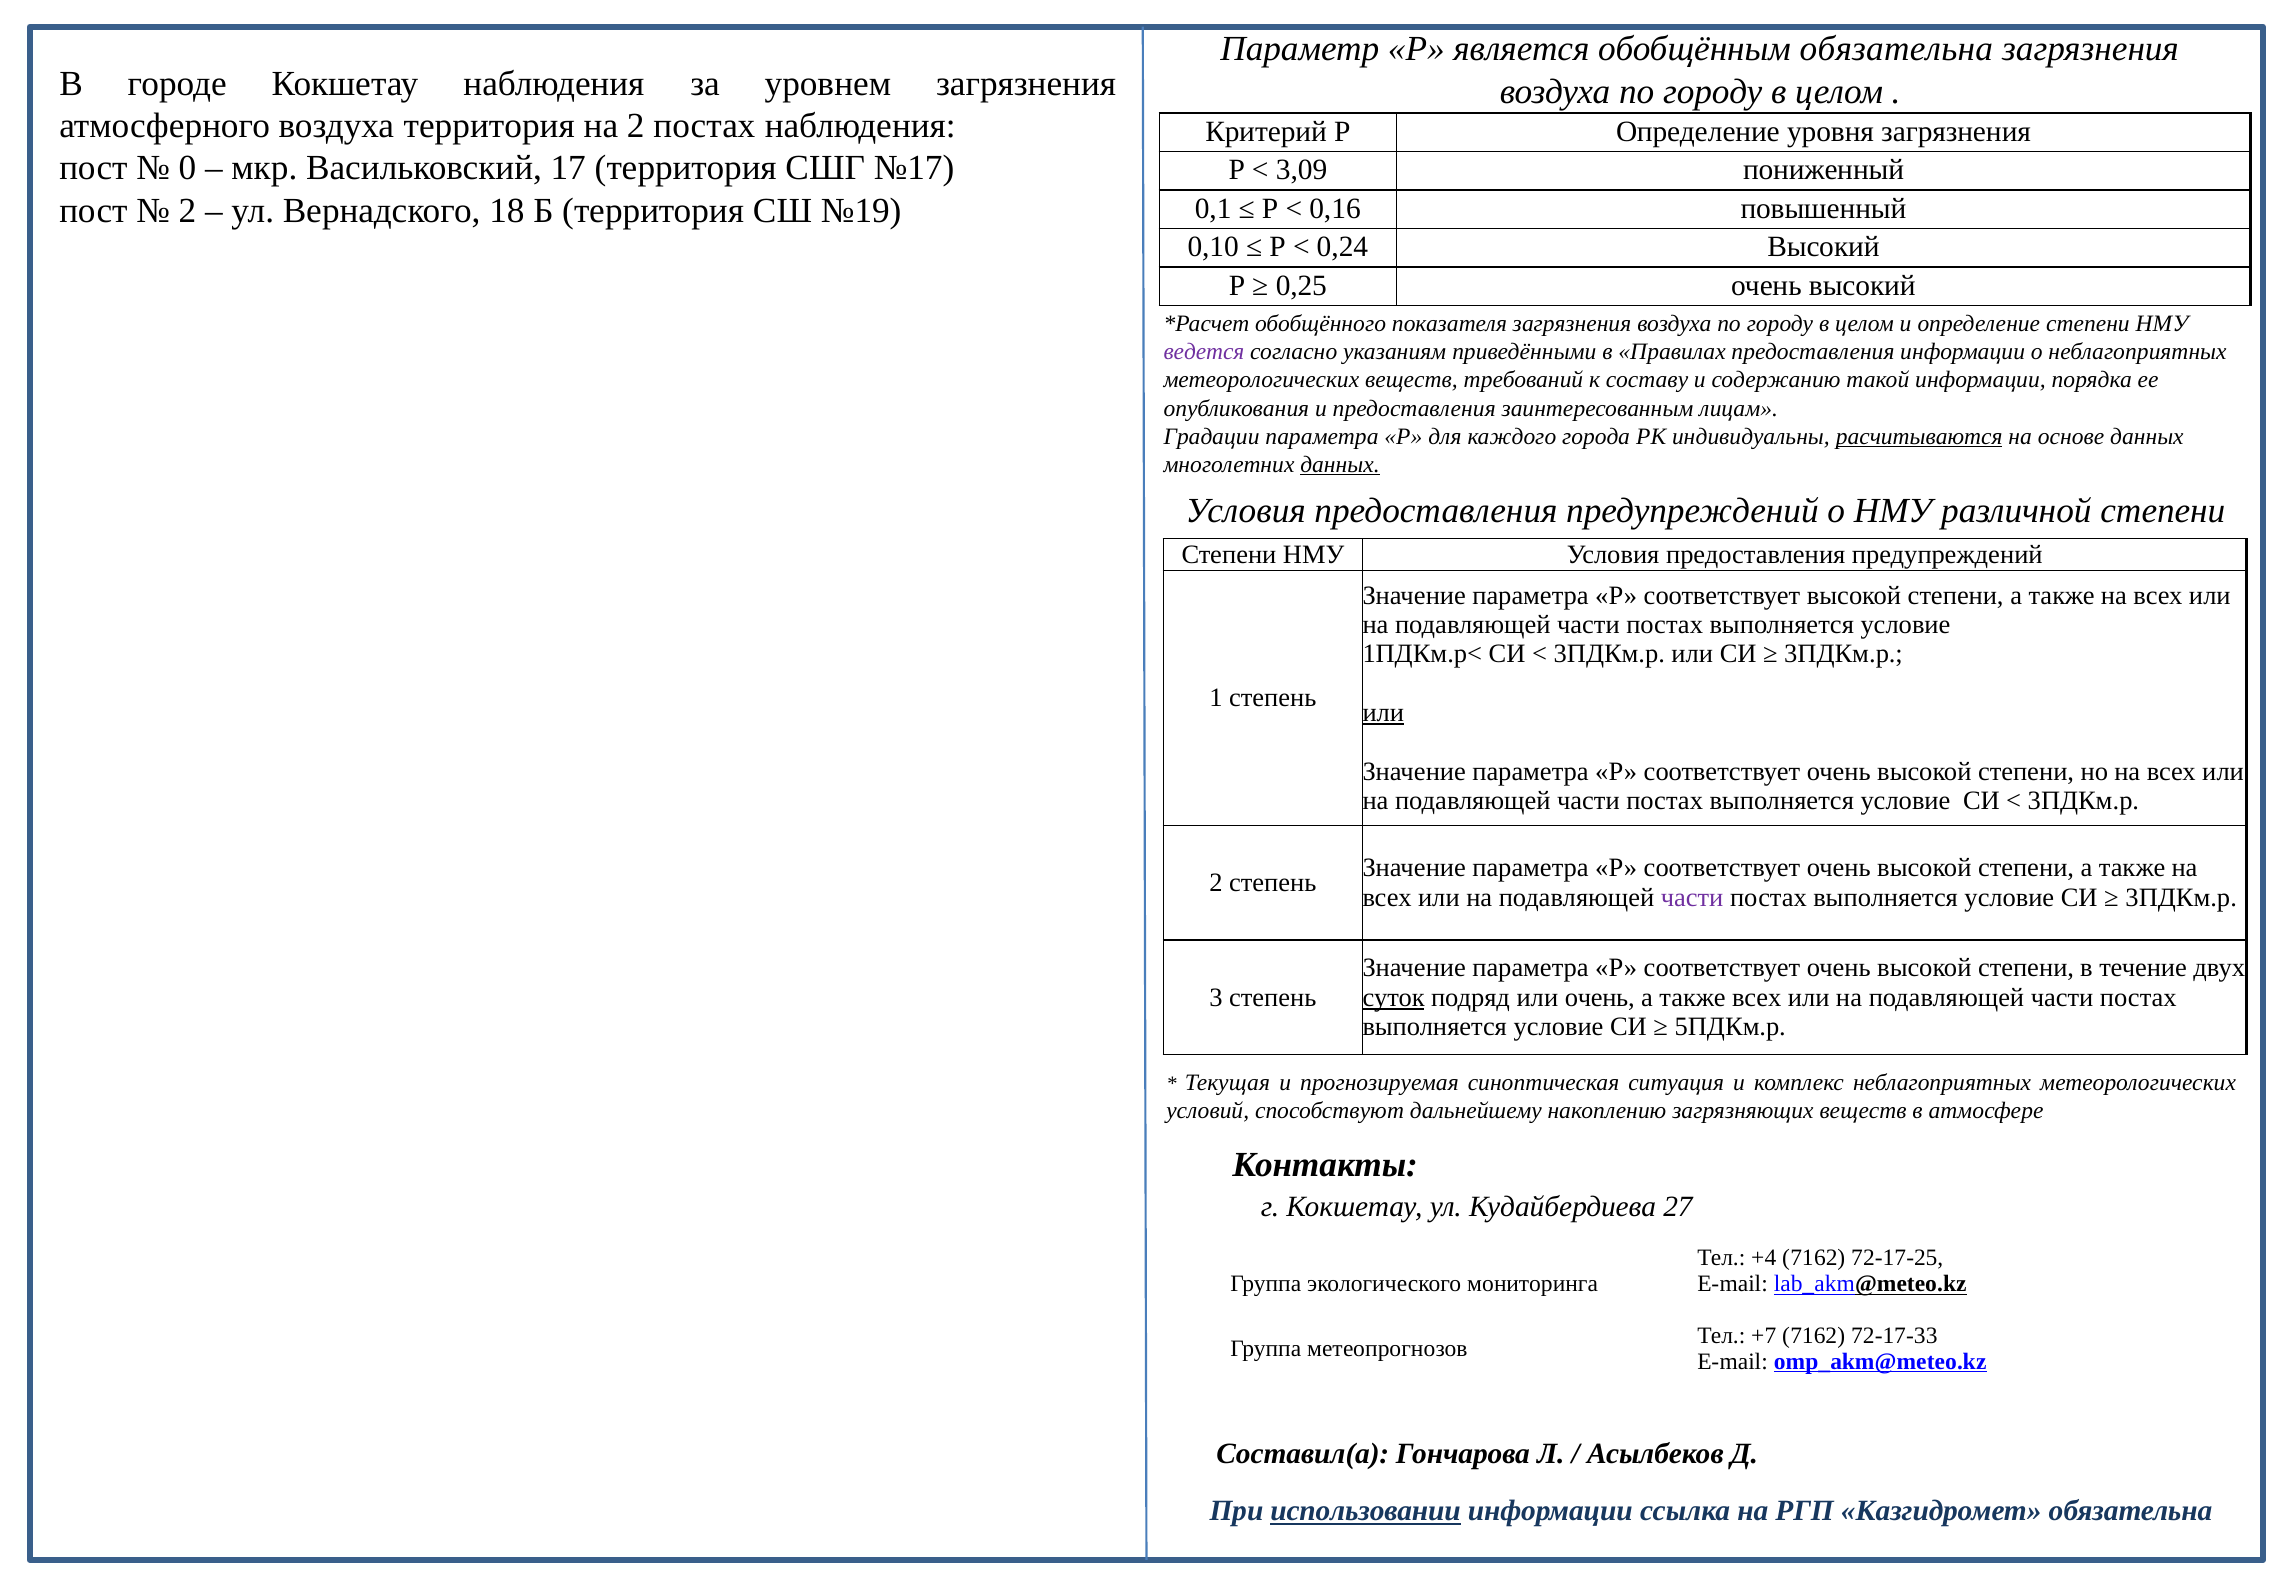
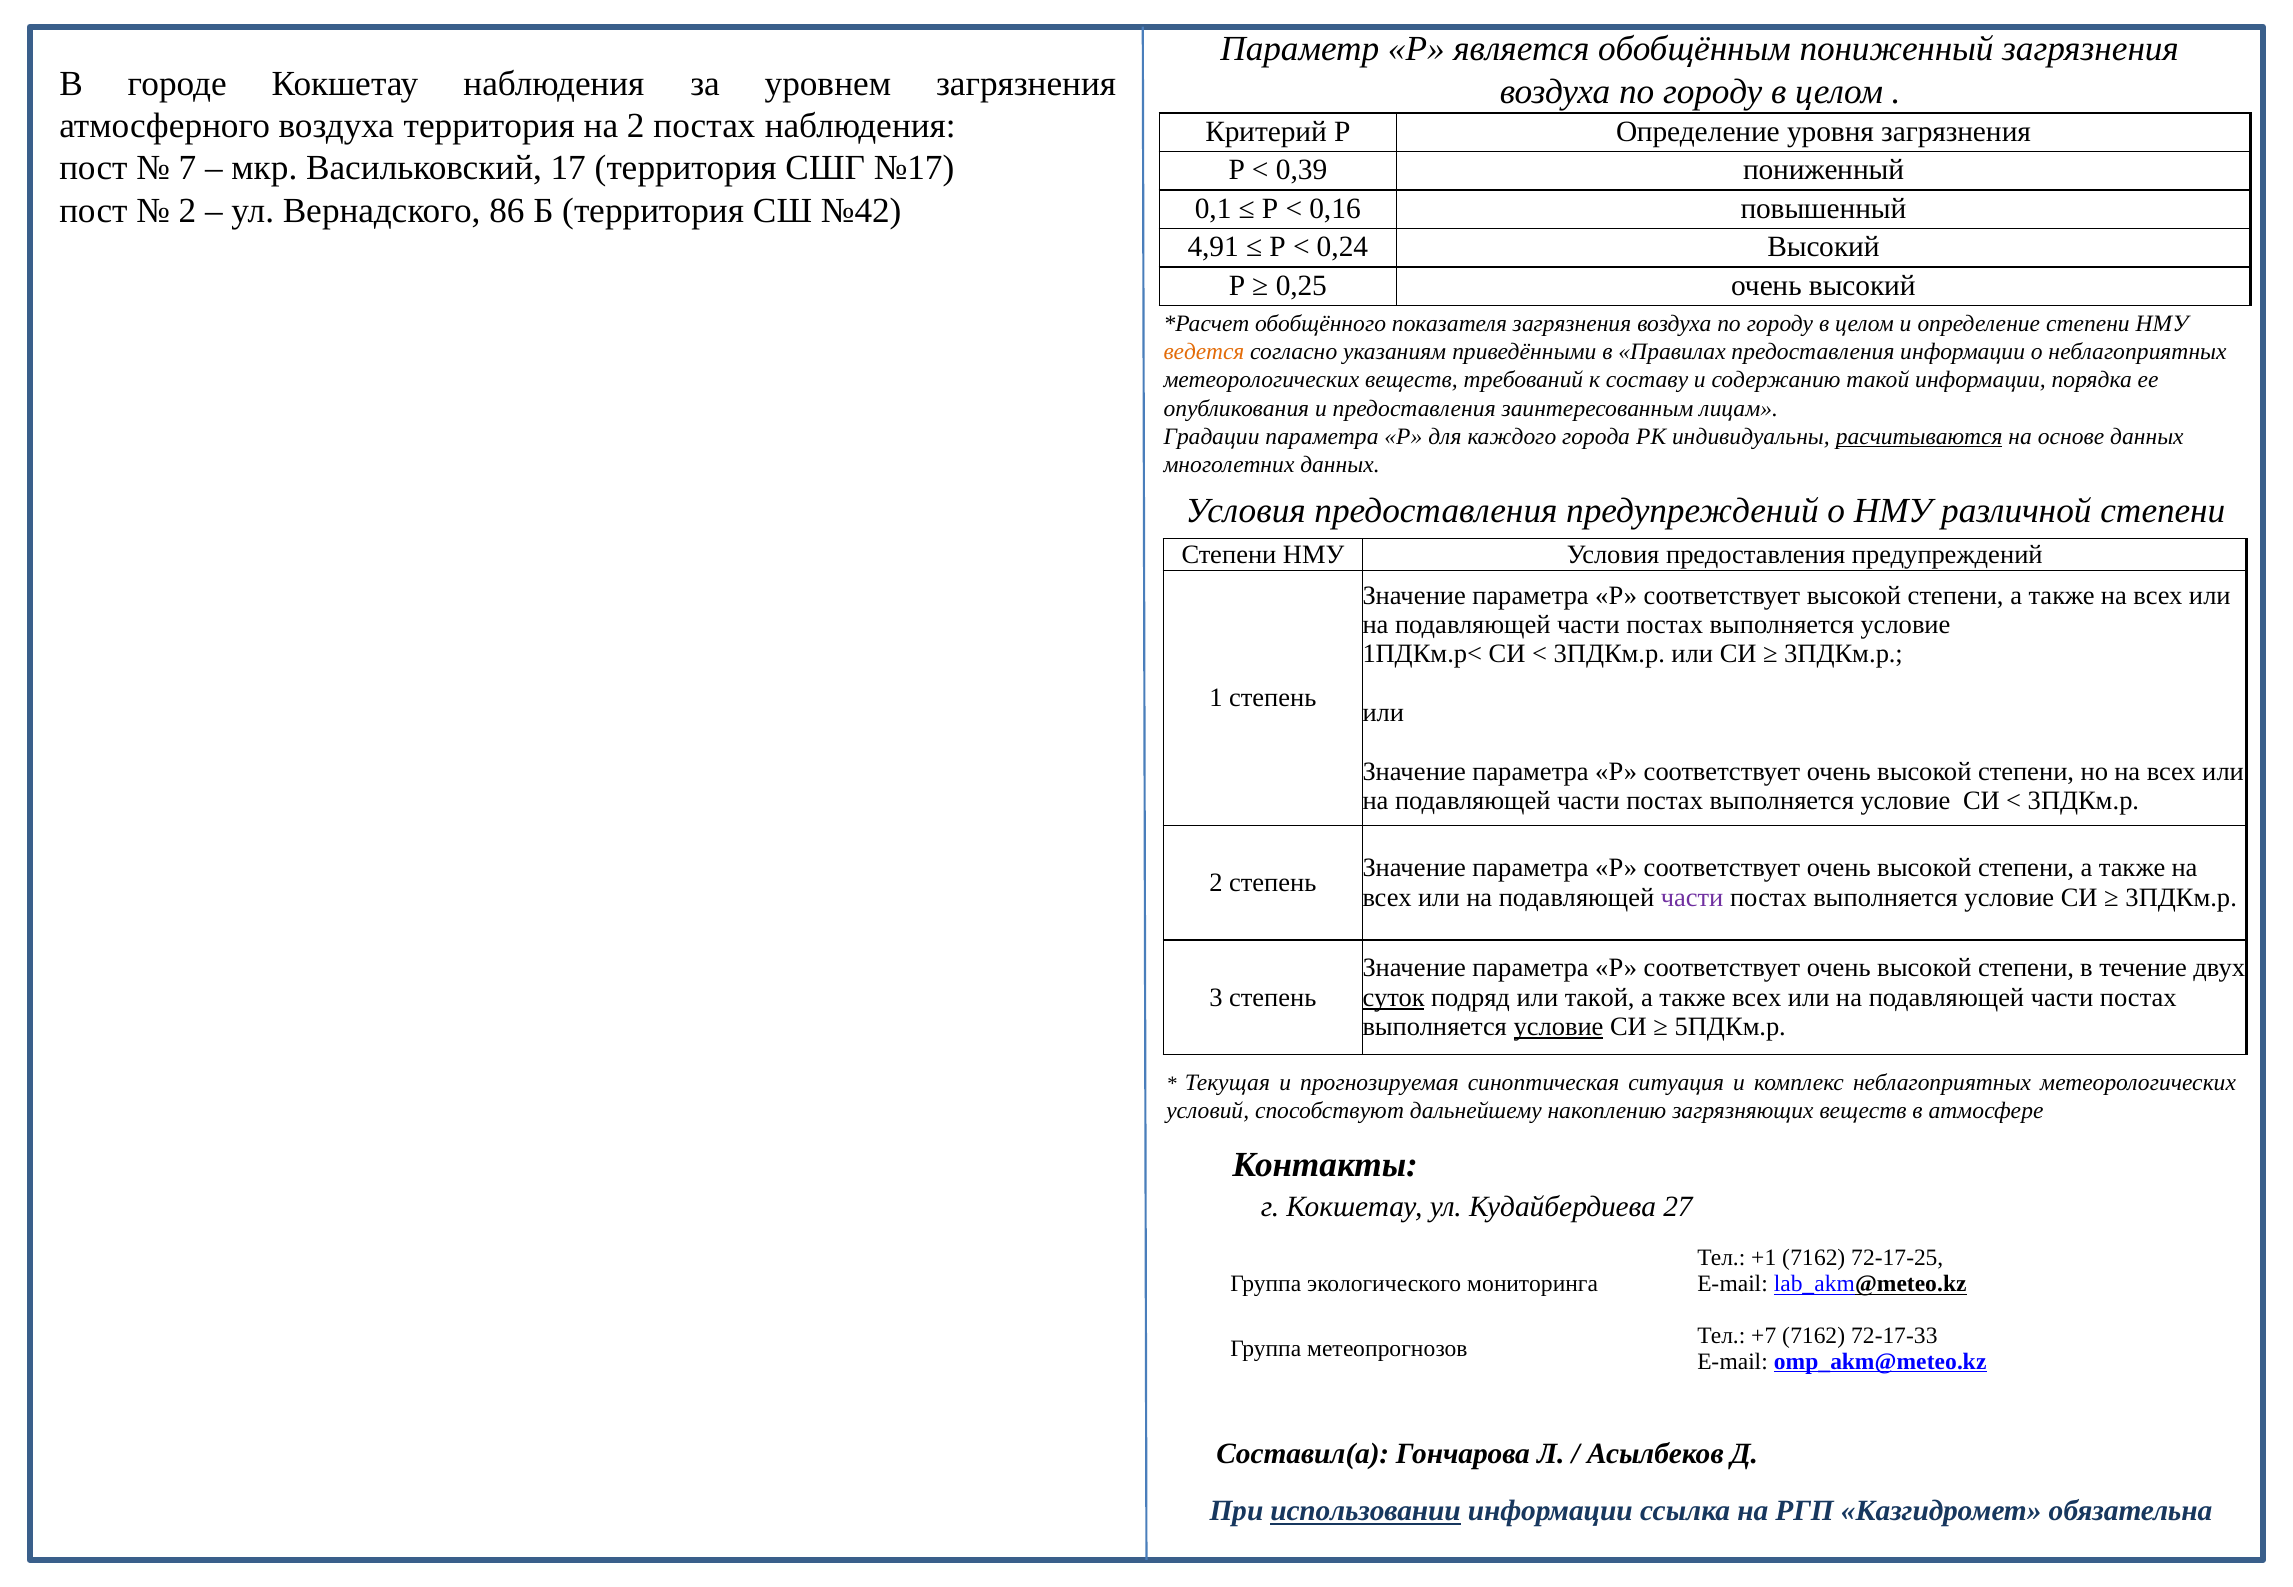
обобщённым обязательна: обязательна -> пониженный (1897, 49)
0: 0 -> 7 (188, 168)
3,09: 3,09 -> 0,39 (1302, 170)
18: 18 -> 86 (507, 211)
№19: №19 -> №42 (861, 211)
0,10: 0,10 -> 4,91 (1213, 247)
ведется colour: purple -> orange (1204, 352)
данных underline: present -> none (1340, 465)
или underline: present -> none (1383, 713)
или очень: очень -> такой (1600, 998)
условие underline: none -> present (1559, 1027)
+4: +4 -> +1 (1764, 1258)
